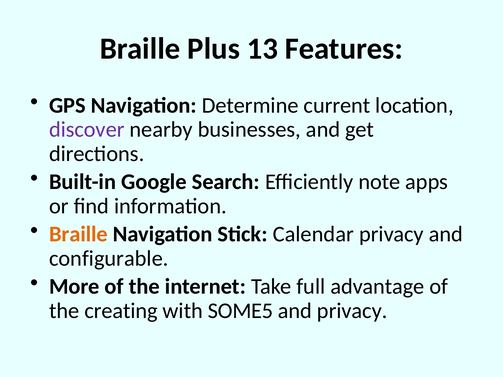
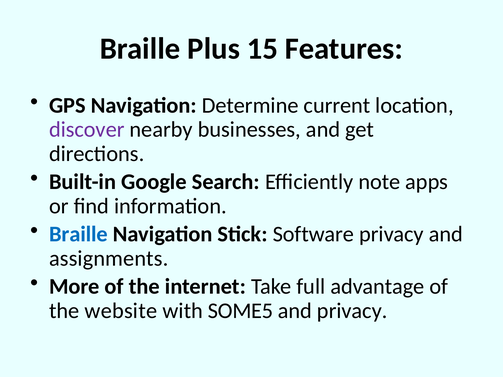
13: 13 -> 15 (262, 49)
Braille colour: orange -> blue (78, 234)
Calendar: Calendar -> Software (313, 234)
configurable: configurable -> assignments (109, 259)
creating: creating -> website (121, 311)
